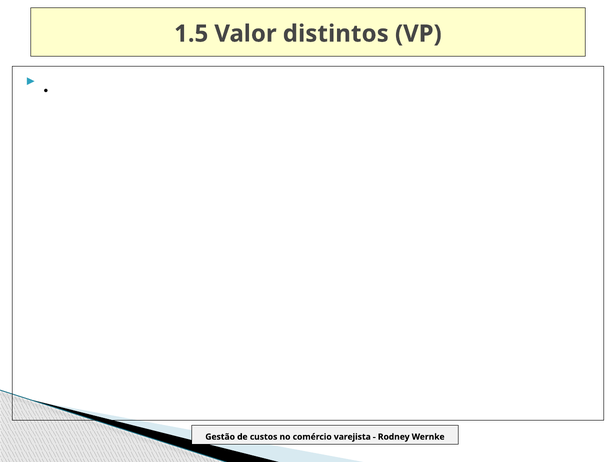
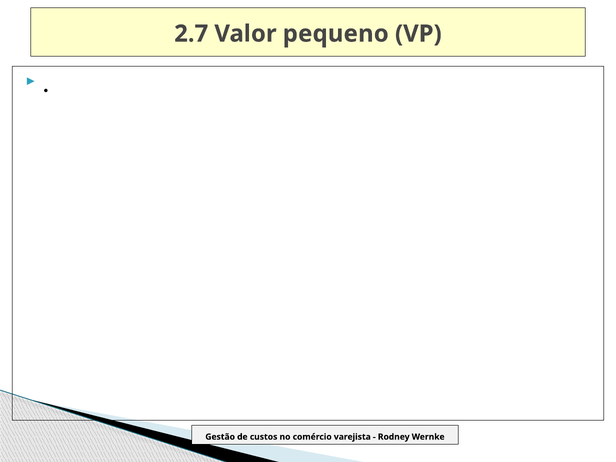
1.5: 1.5 -> 2.7 (191, 34)
distintos: distintos -> pequeno (336, 34)
